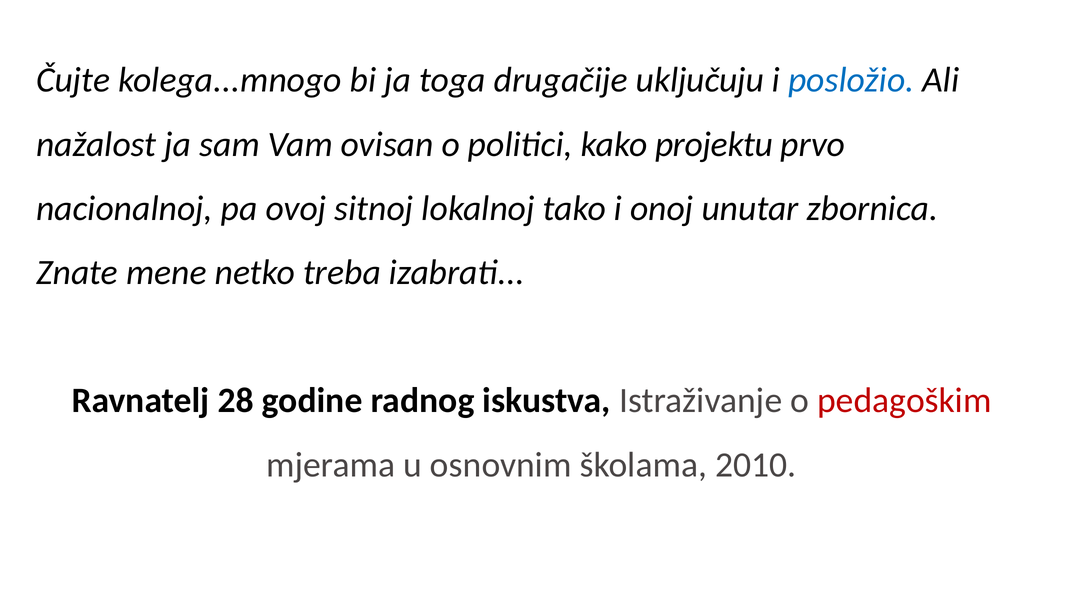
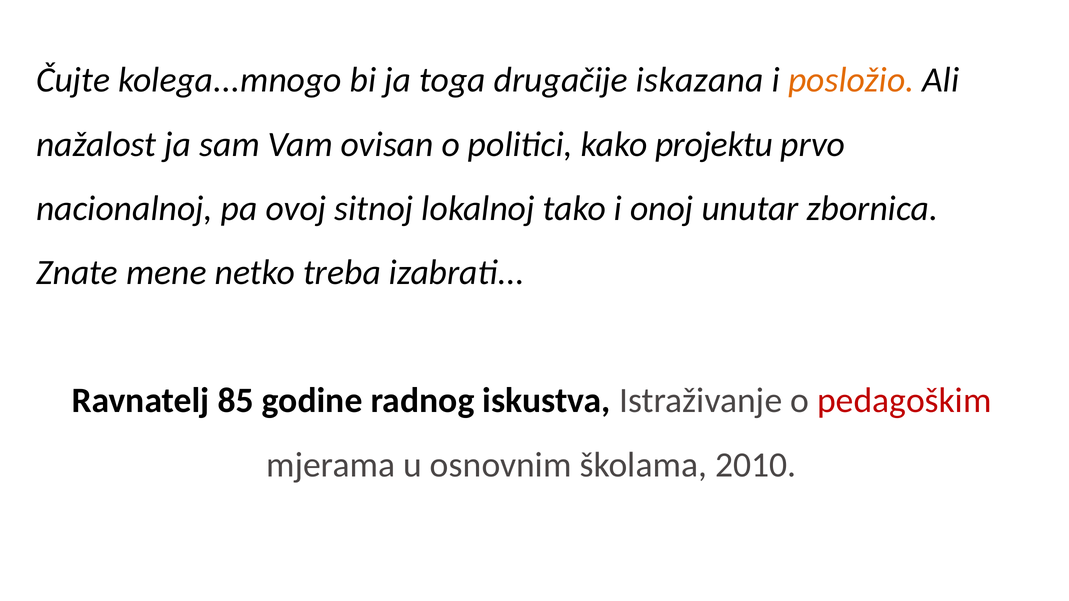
uključuju: uključuju -> iskazana (700, 80)
posložio colour: blue -> orange (851, 80)
28: 28 -> 85 (236, 401)
